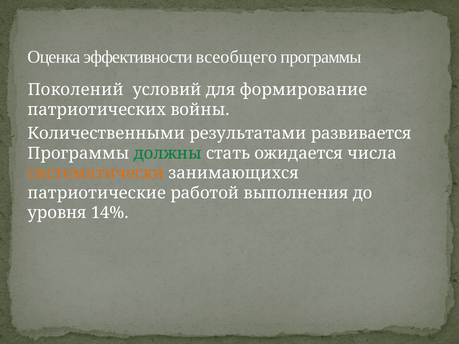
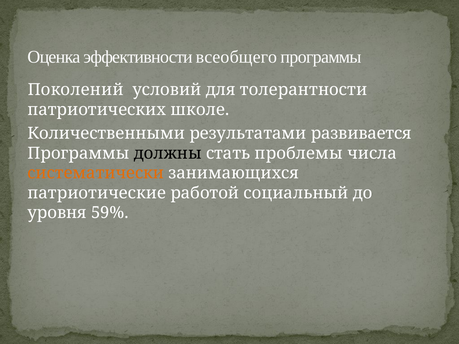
формирование: формирование -> толерантности (304, 90)
войны: войны -> школе (200, 110)
должны colour: green -> black (168, 153)
ожидается: ожидается -> проблемы (299, 153)
выполнения: выполнения -> социальный (296, 193)
14%: 14% -> 59% (110, 213)
